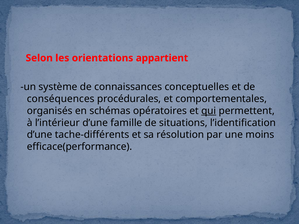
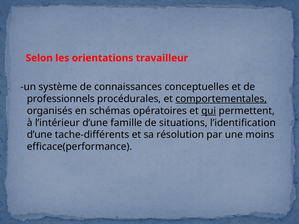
appartient: appartient -> travailleur (162, 58)
conséquences: conséquences -> professionnels (61, 99)
comportementales underline: none -> present (221, 99)
